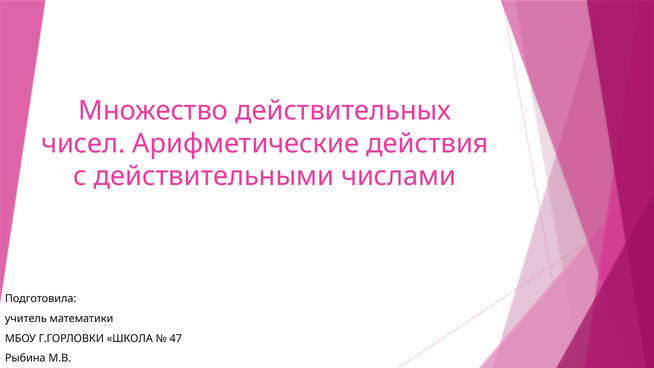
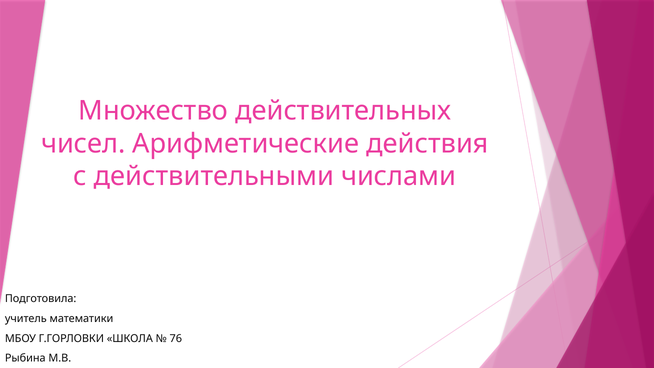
47: 47 -> 76 (176, 338)
